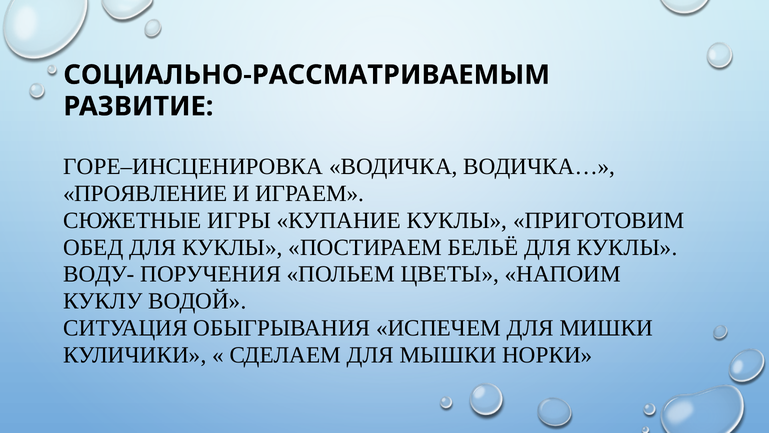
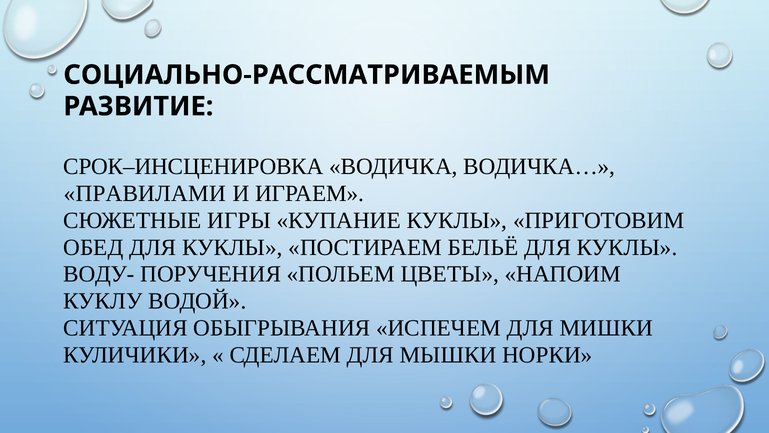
ГОРЕ–ИНСЦЕНИРОВКА: ГОРЕ–ИНСЦЕНИРОВКА -> СРОК–ИНСЦЕНИРОВКА (193, 167)
ПРОЯВЛЕНИЕ: ПРОЯВЛЕНИЕ -> ПРАВИЛАМИ (145, 193)
